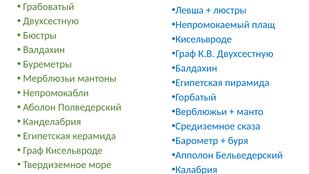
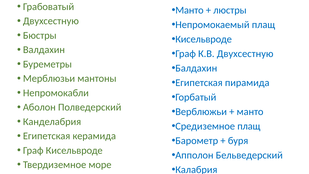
Левша: Левша -> Манто (189, 10)
Средиземное сказа: сказа -> плащ (249, 126)
